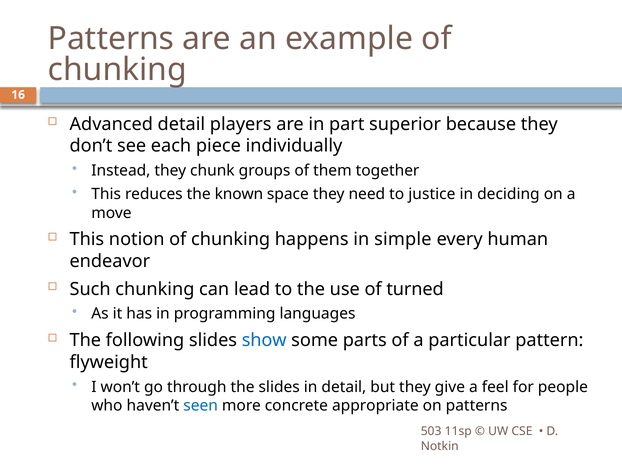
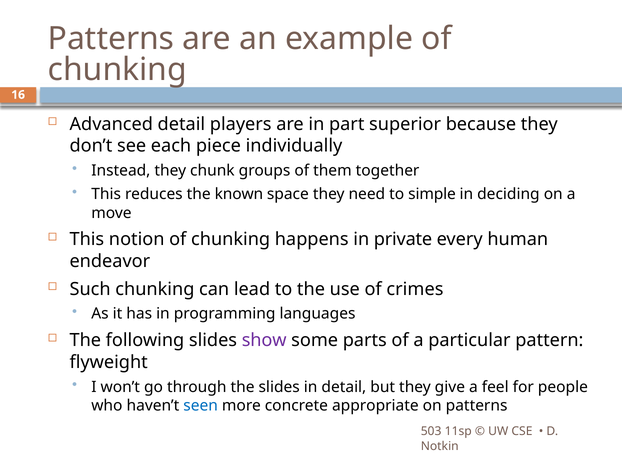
justice: justice -> simple (432, 194)
simple: simple -> private (403, 239)
turned: turned -> crimes (415, 289)
show colour: blue -> purple (264, 340)
